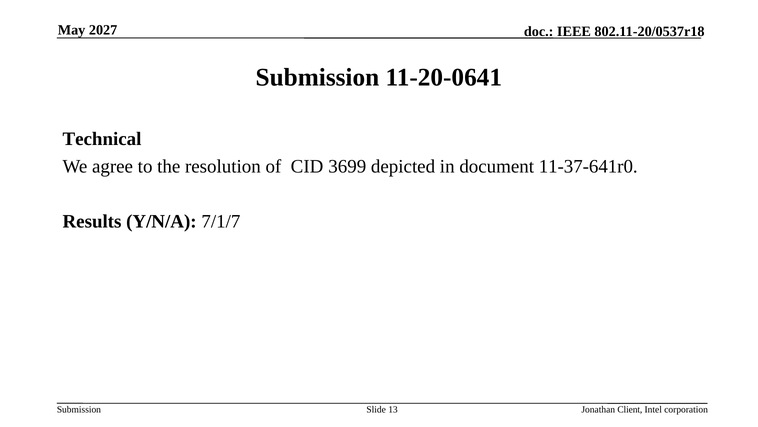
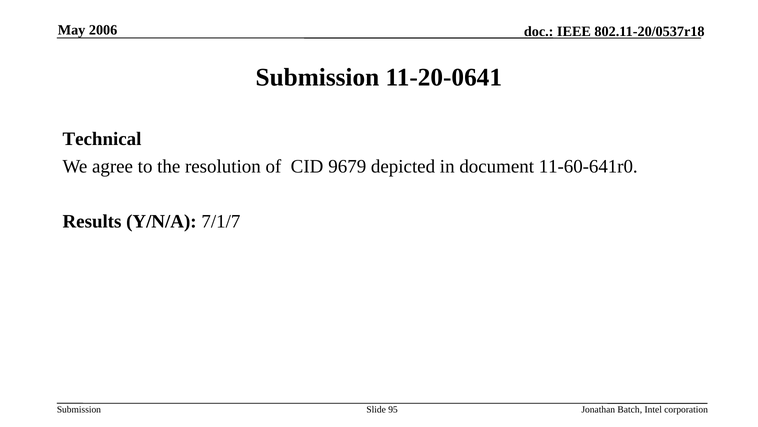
2027: 2027 -> 2006 (103, 30)
3699: 3699 -> 9679 (347, 166)
11-37-641r0: 11-37-641r0 -> 11-60-641r0 (588, 166)
13: 13 -> 95 (393, 409)
Client: Client -> Batch (630, 409)
